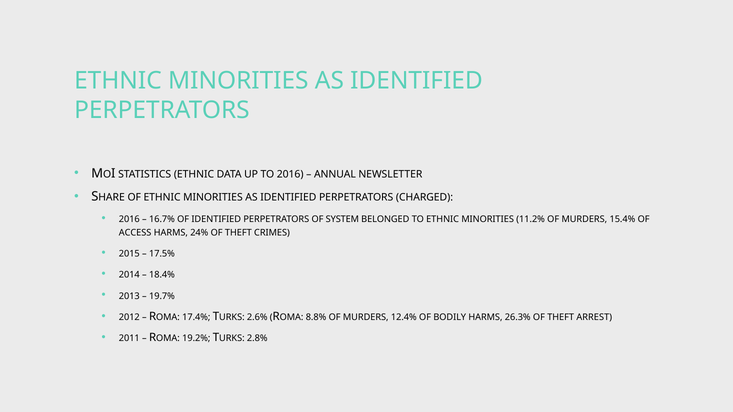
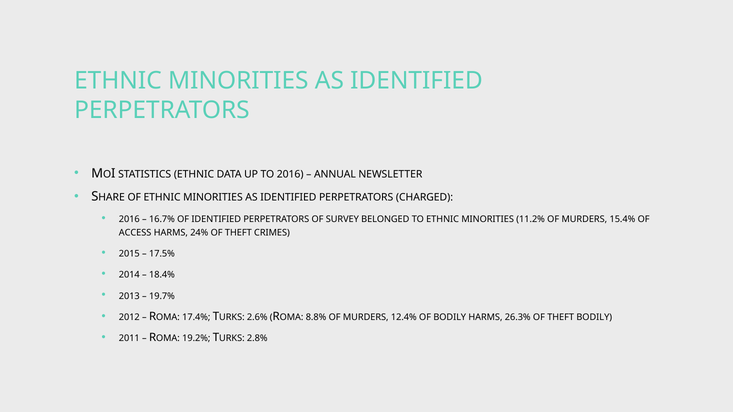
SYSTEM: SYSTEM -> SURVEY (342, 219)
THEFT ARREST: ARREST -> BODILY (594, 317)
